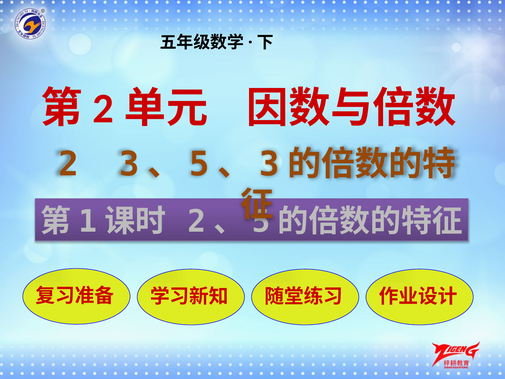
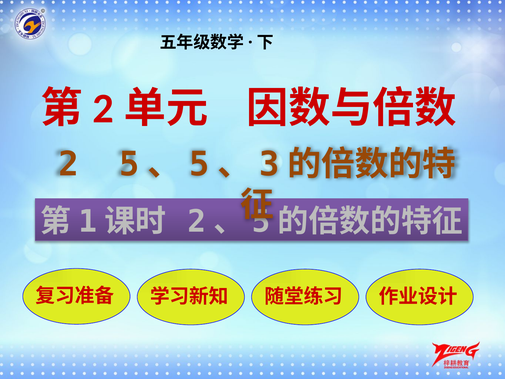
2 3: 3 -> 5 (129, 164)
